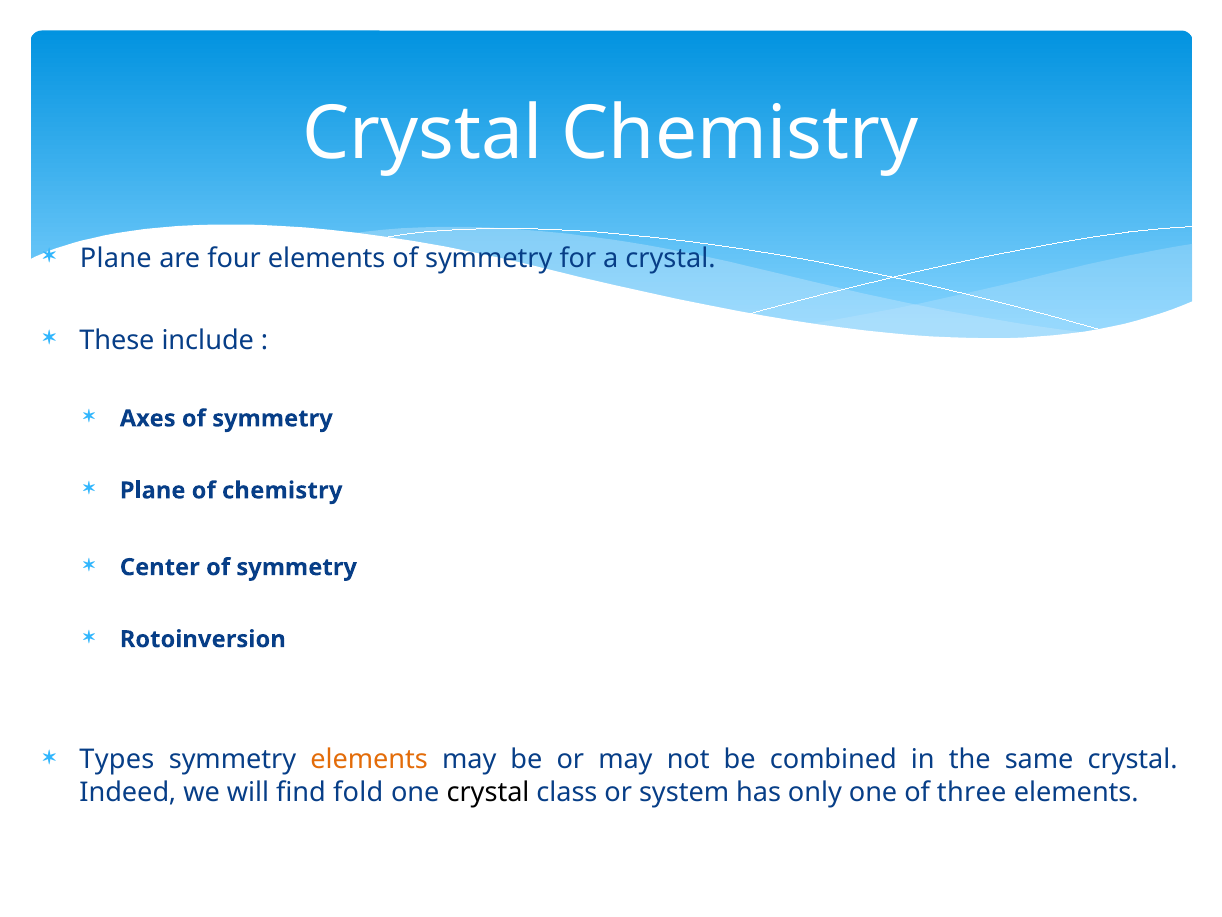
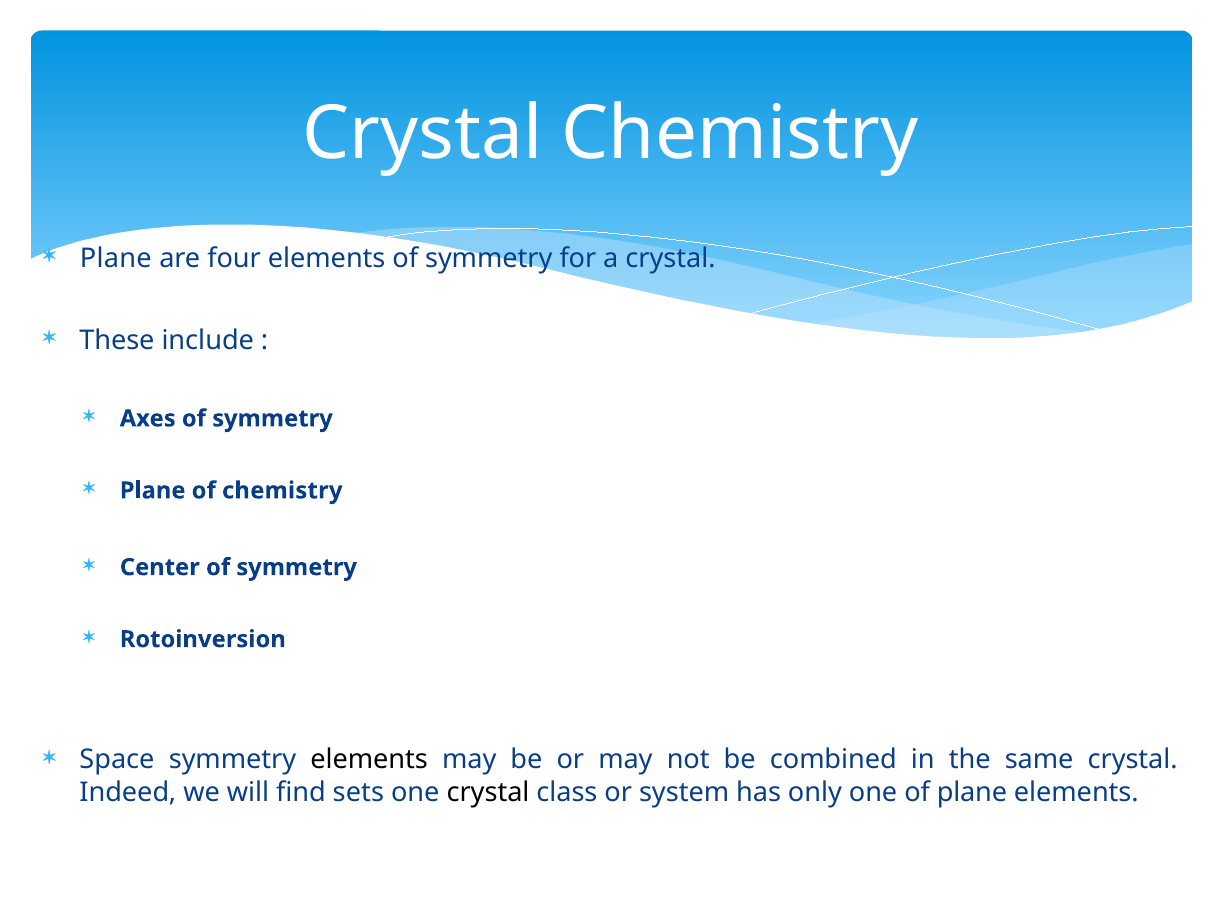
Types: Types -> Space (117, 759)
elements colour: orange -> black (369, 759)
fold: fold -> sets (358, 792)
of three: three -> plane (972, 792)
